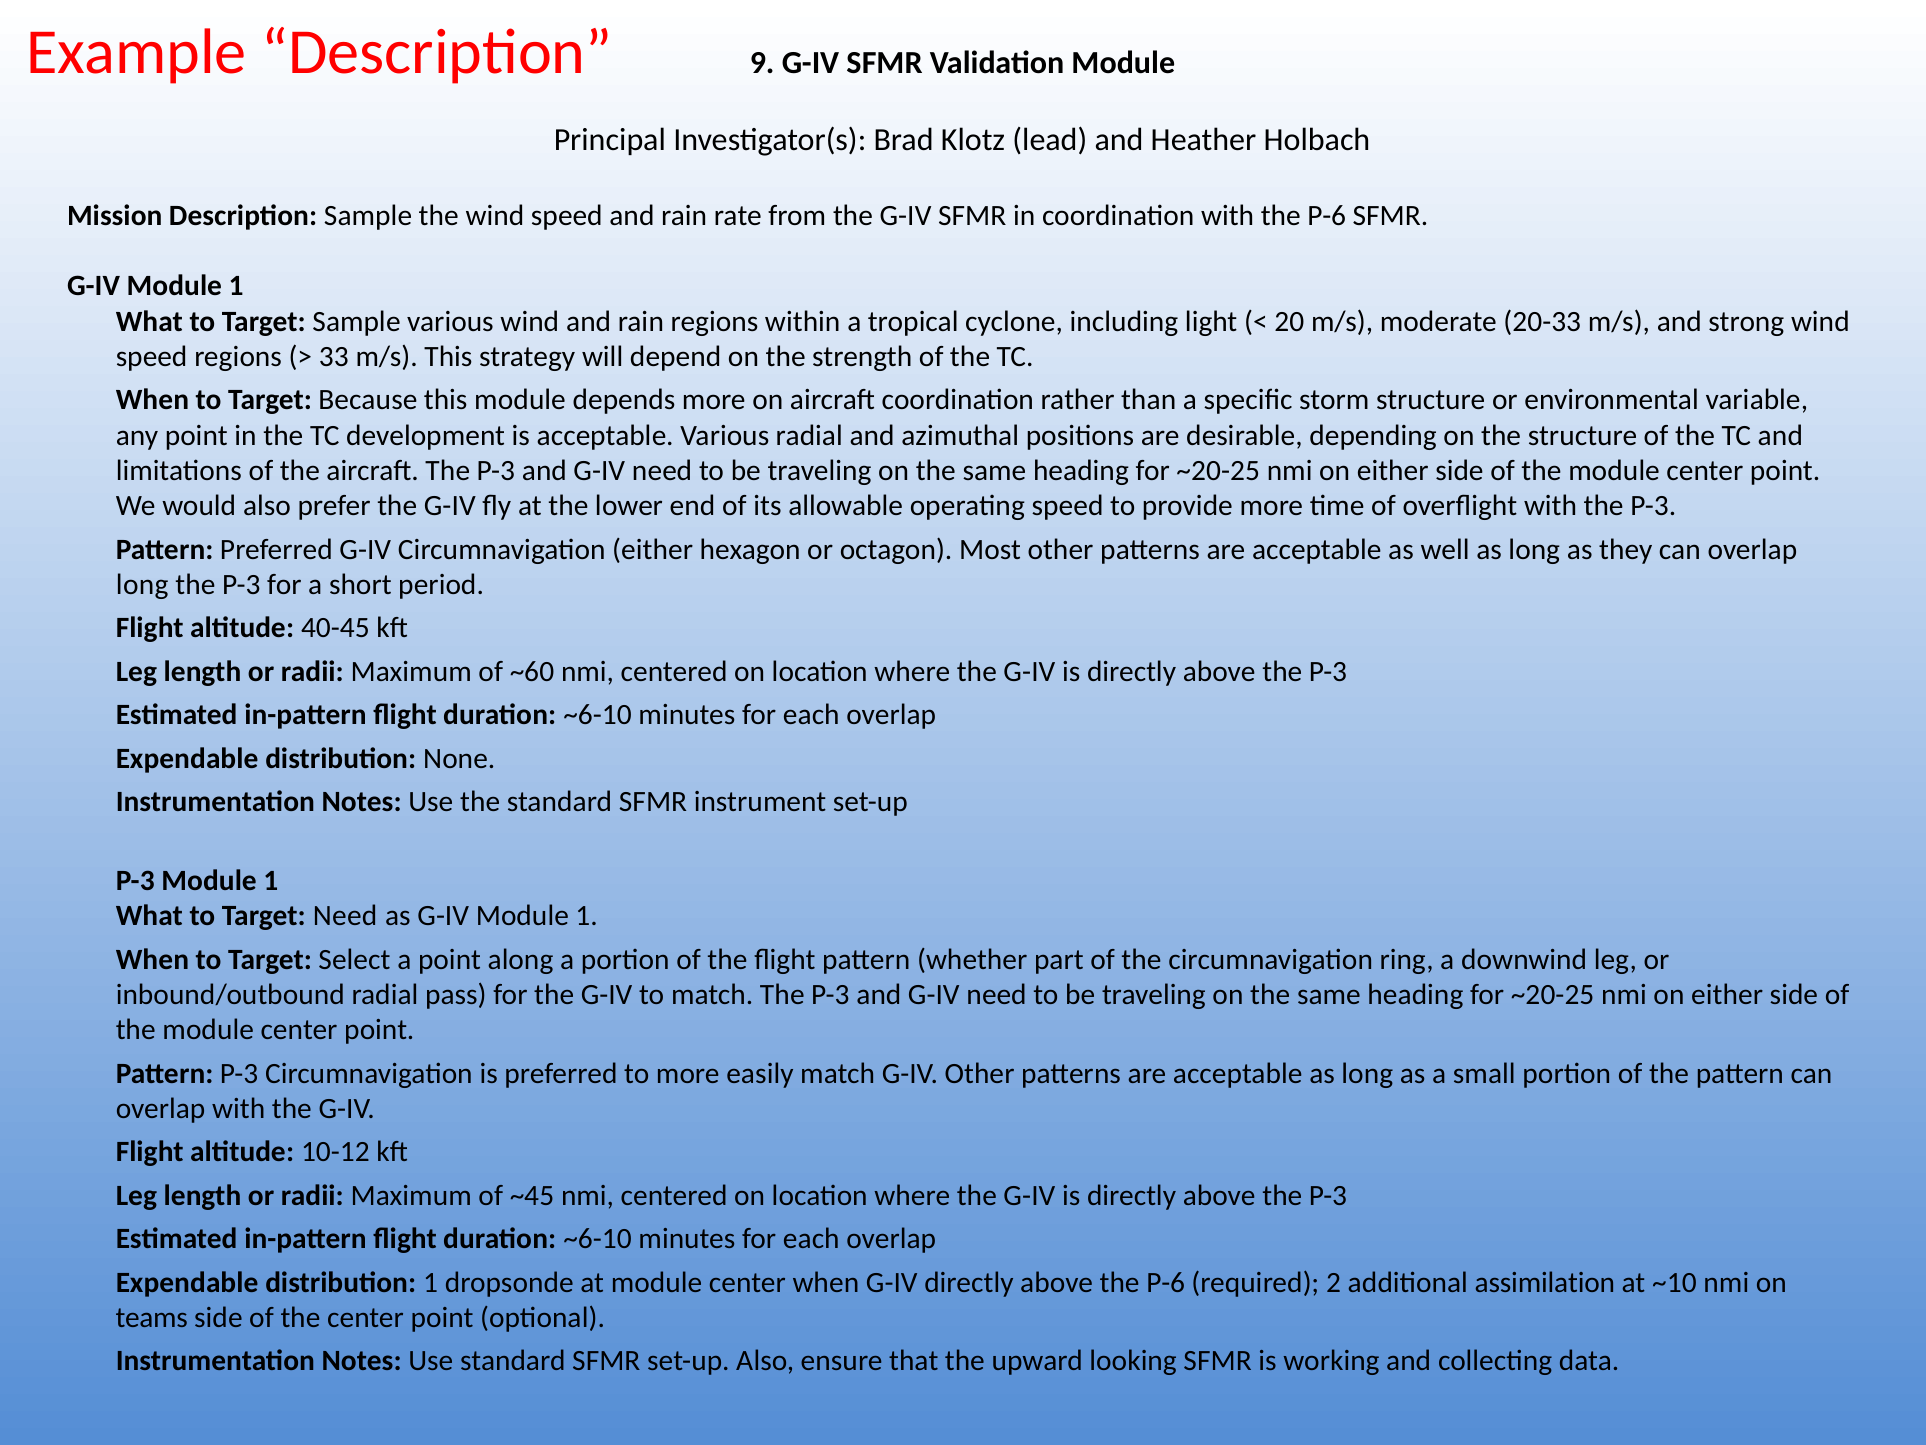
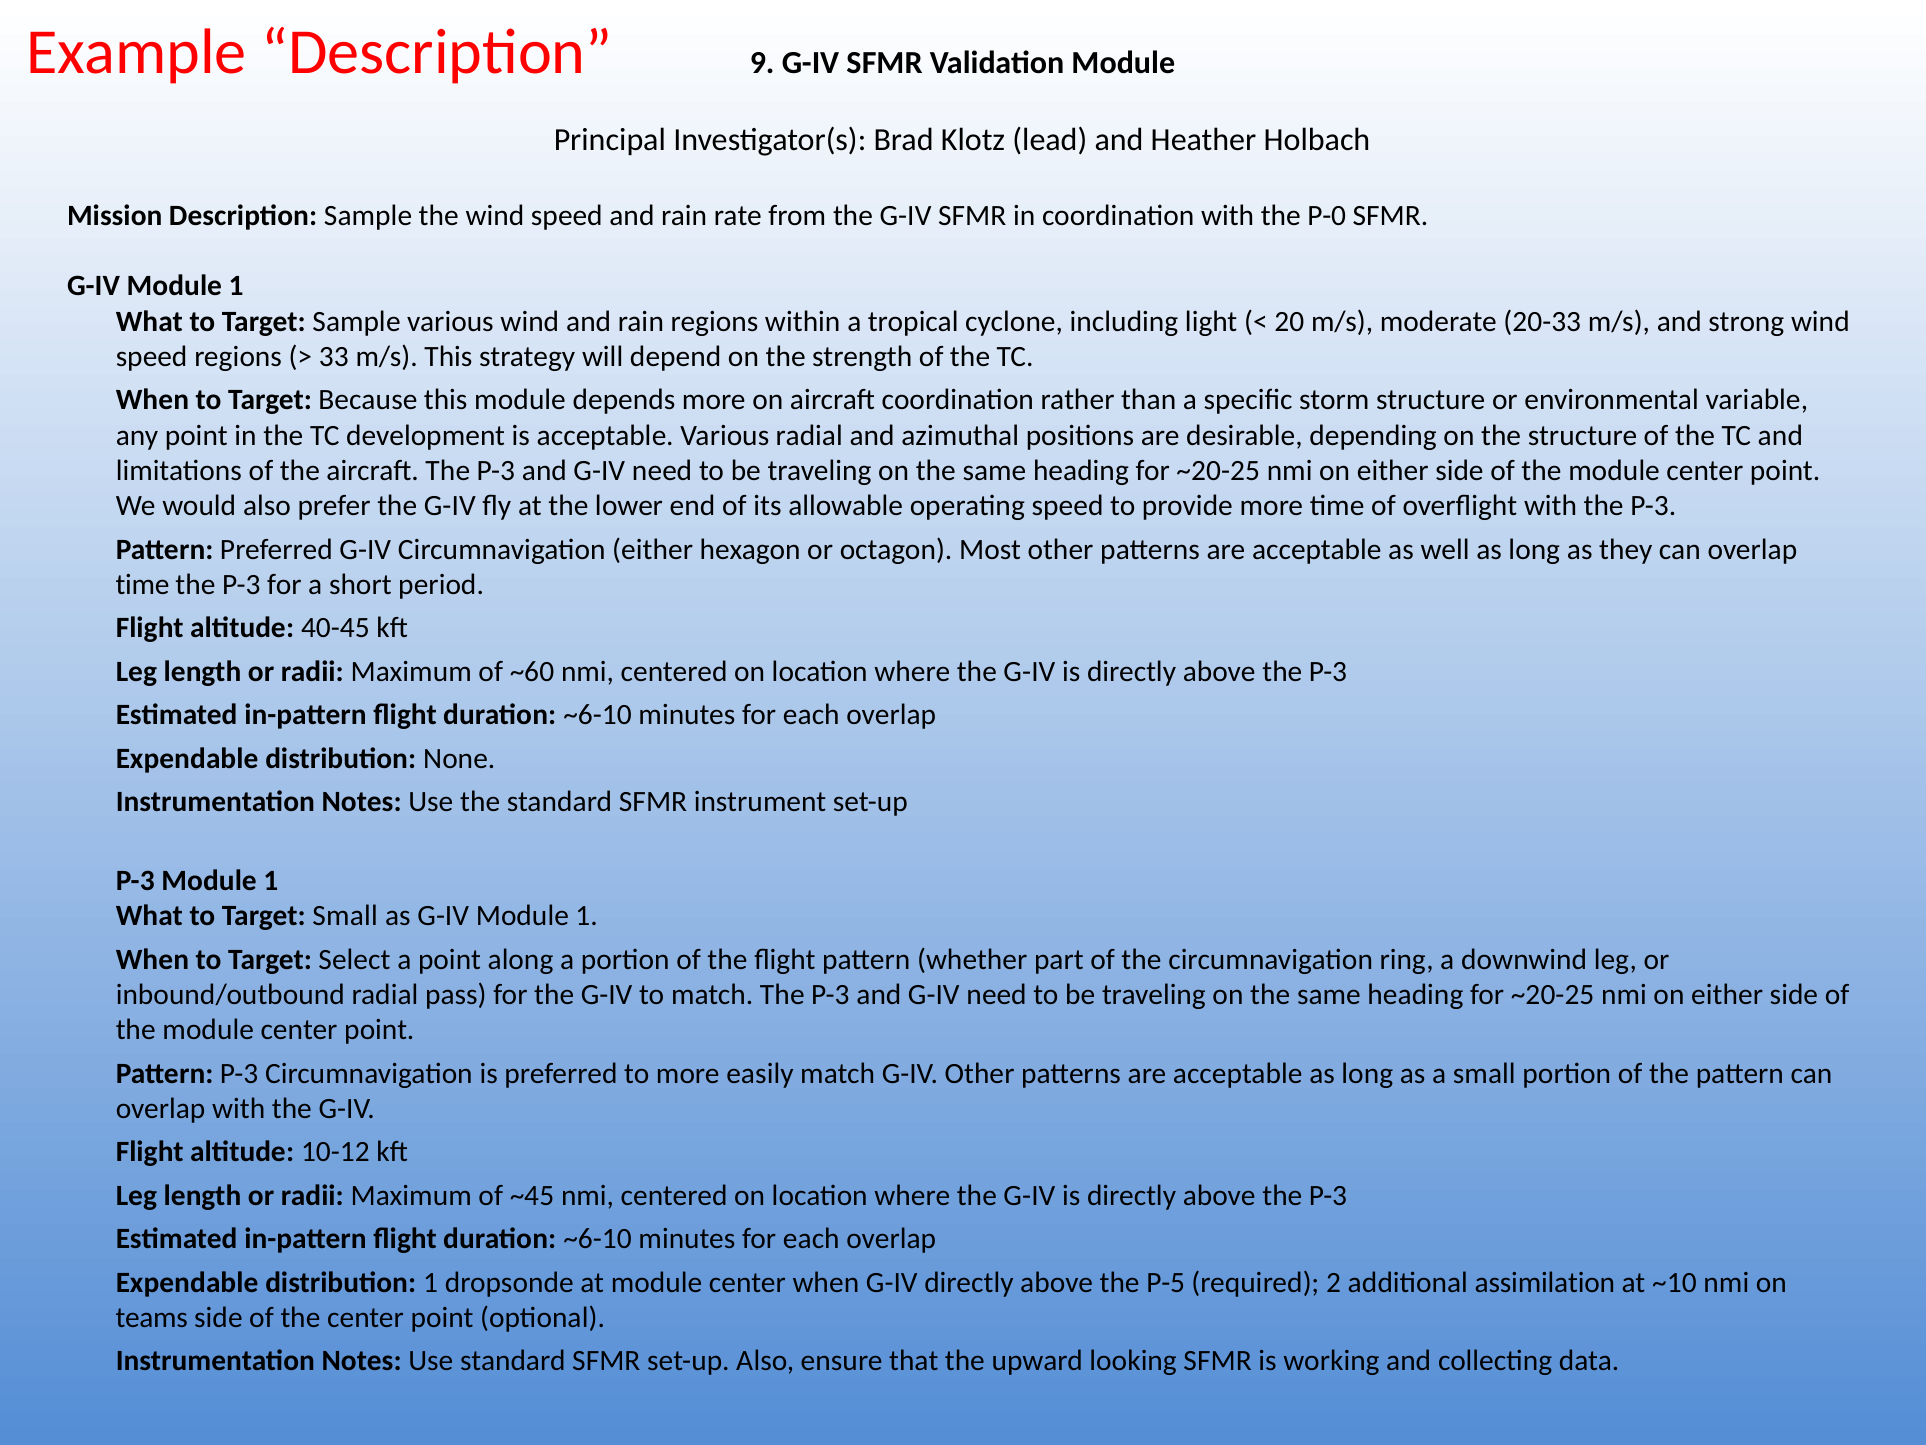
with the P-6: P-6 -> P-0 (1327, 215)
long: long -> time (142, 585)
Target Need: Need -> Small (345, 916)
above the P-6: P-6 -> P-5 (1166, 1282)
